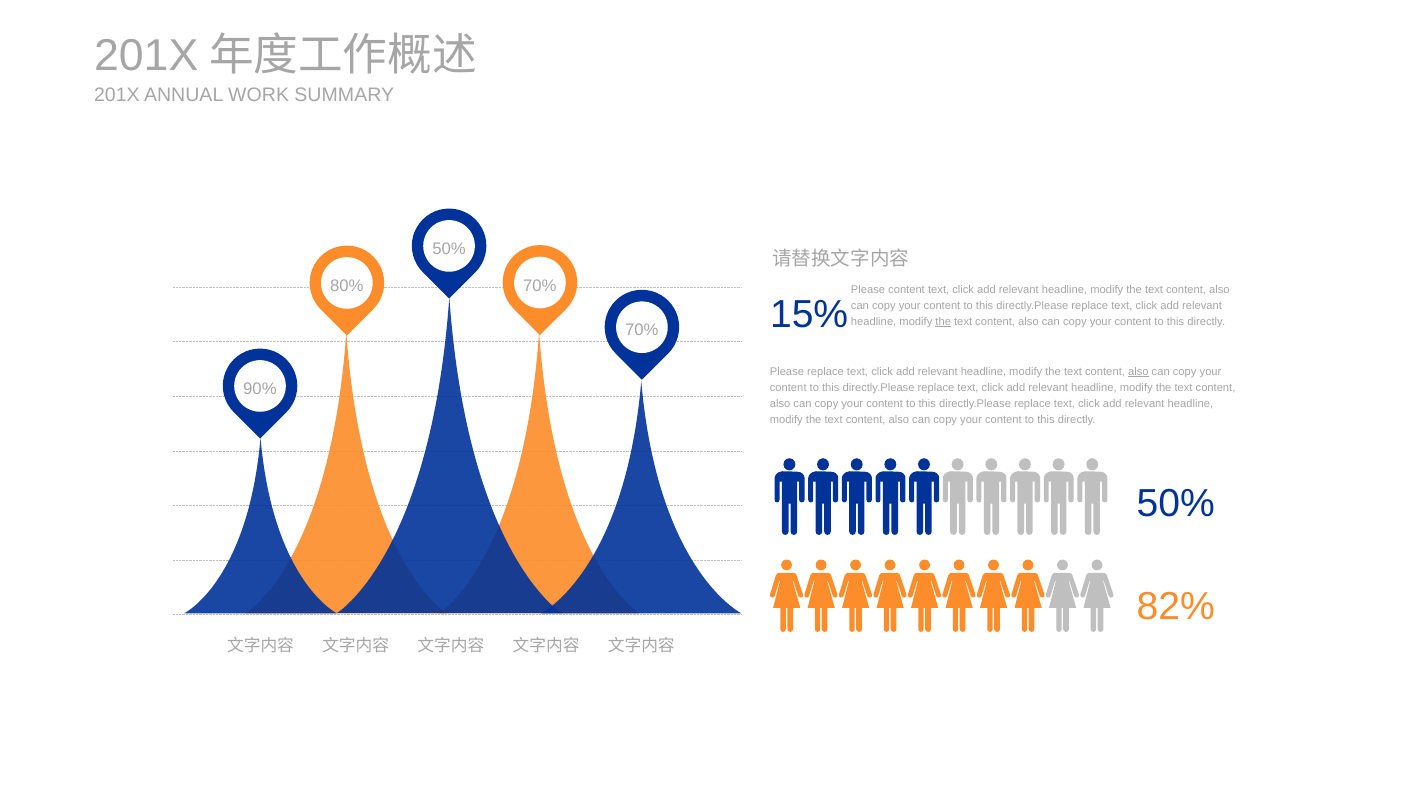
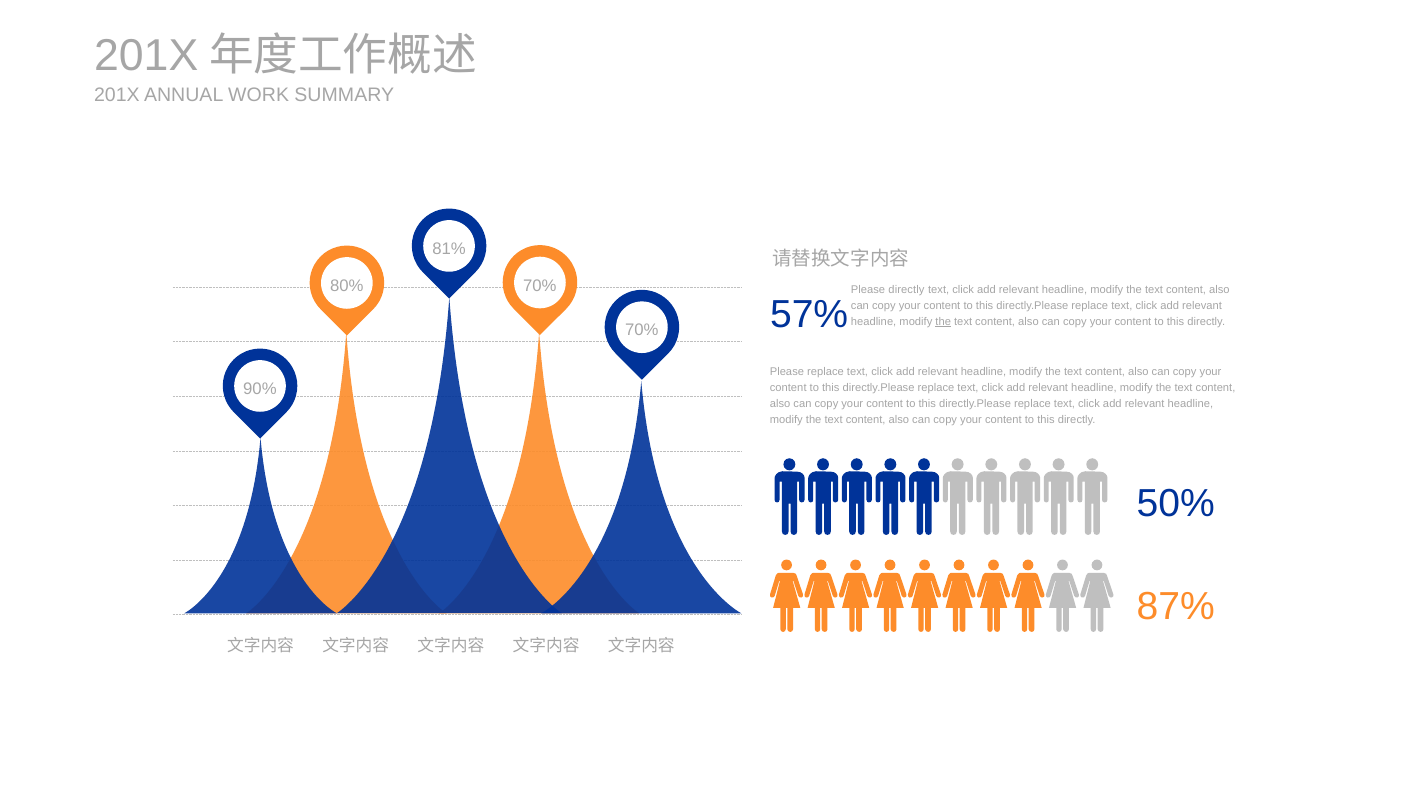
50%: 50% -> 81% (449, 249)
Please content: content -> directly (906, 290)
15%: 15% -> 57% (809, 314)
also underline: present -> none (1138, 372)
82%: 82% -> 87% (1176, 606)
